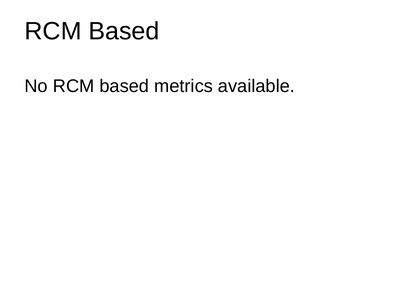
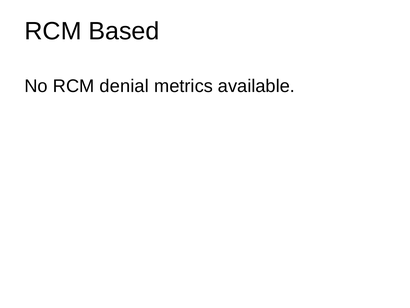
No RCM based: based -> denial (124, 86)
